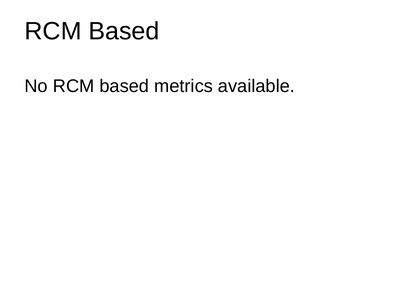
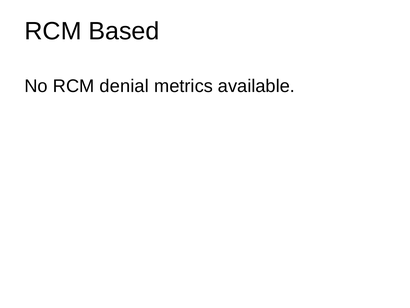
No RCM based: based -> denial (124, 86)
